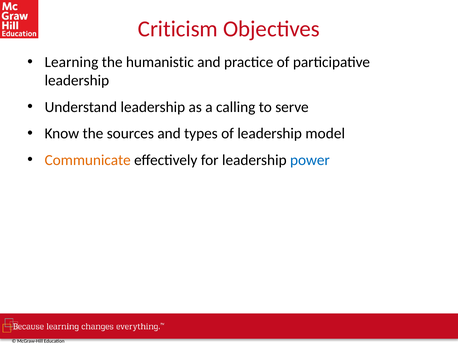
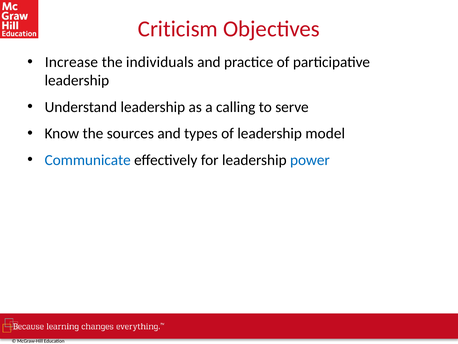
Learning: Learning -> Increase (71, 62)
humanistic: humanistic -> individuals (160, 62)
Communicate colour: orange -> blue (88, 160)
